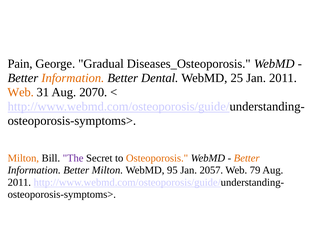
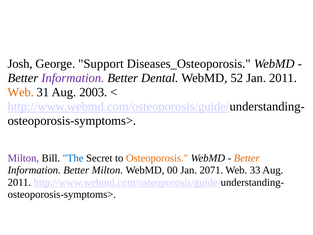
Pain: Pain -> Josh (20, 64)
Gradual: Gradual -> Support (101, 64)
Information colour: orange -> purple (73, 78)
25: 25 -> 52 (237, 78)
2070: 2070 -> 2003 (93, 92)
Milton colour: orange -> purple (23, 158)
The colour: purple -> blue (73, 158)
95: 95 -> 00 (172, 170)
2057: 2057 -> 2071 (211, 170)
79: 79 -> 33 (255, 170)
